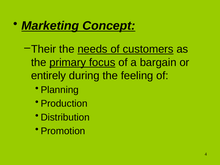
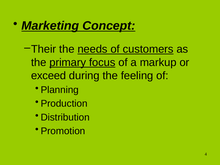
bargain: bargain -> markup (158, 62)
entirely: entirely -> exceed (49, 76)
